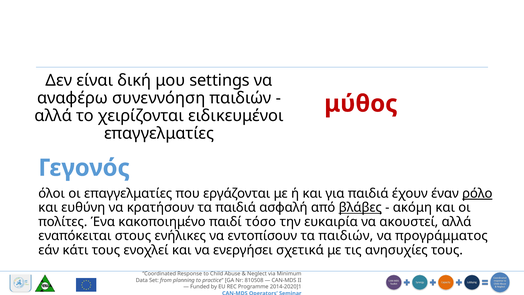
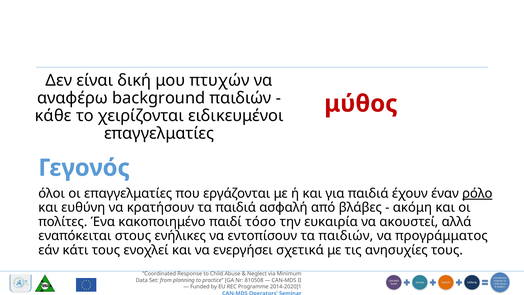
settings: settings -> πτυχών (220, 80)
συνεννόηση: συνεννόηση -> background (159, 98)
αλλά: αλλά -> κάθε (53, 116)
βλάβες underline: present -> none (360, 207)
